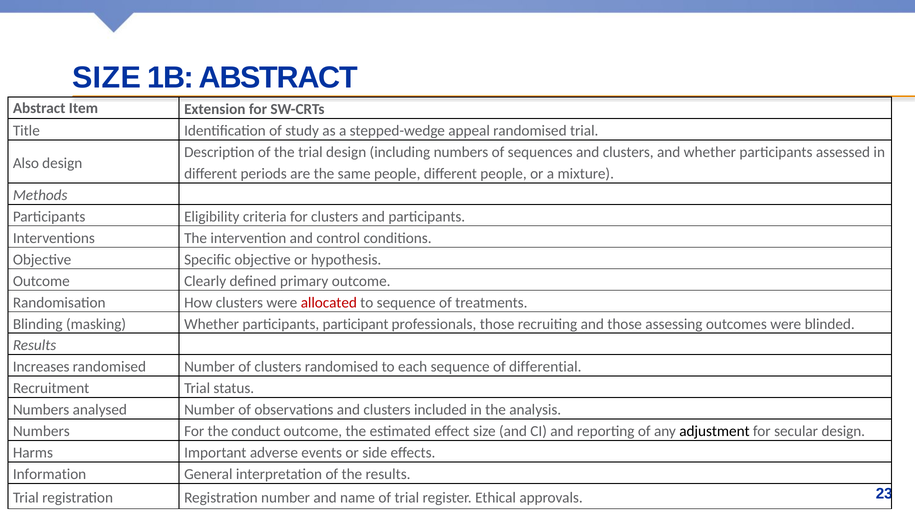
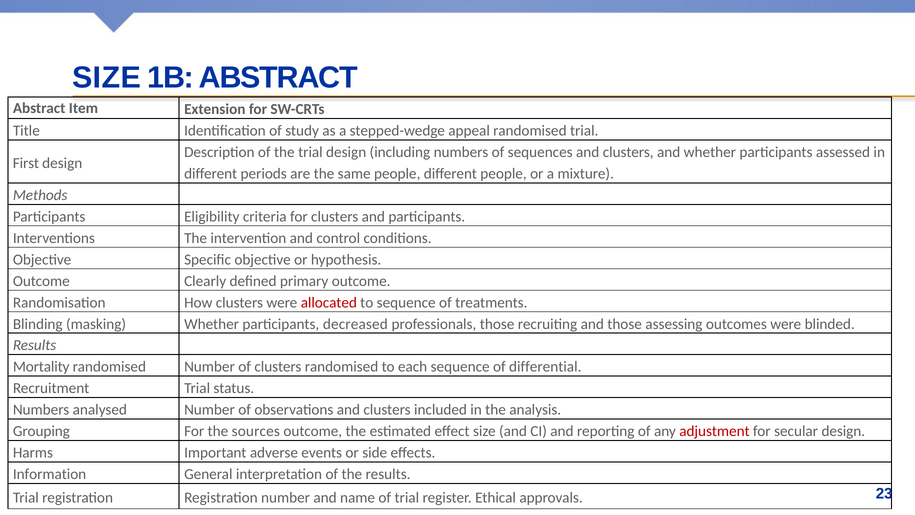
Also: Also -> First (26, 163)
participant: participant -> decreased (355, 324)
Increases: Increases -> Mortality (41, 367)
Numbers: Numbers -> Grouping (41, 431)
conduct: conduct -> sources (256, 431)
adjustment colour: black -> red (714, 431)
